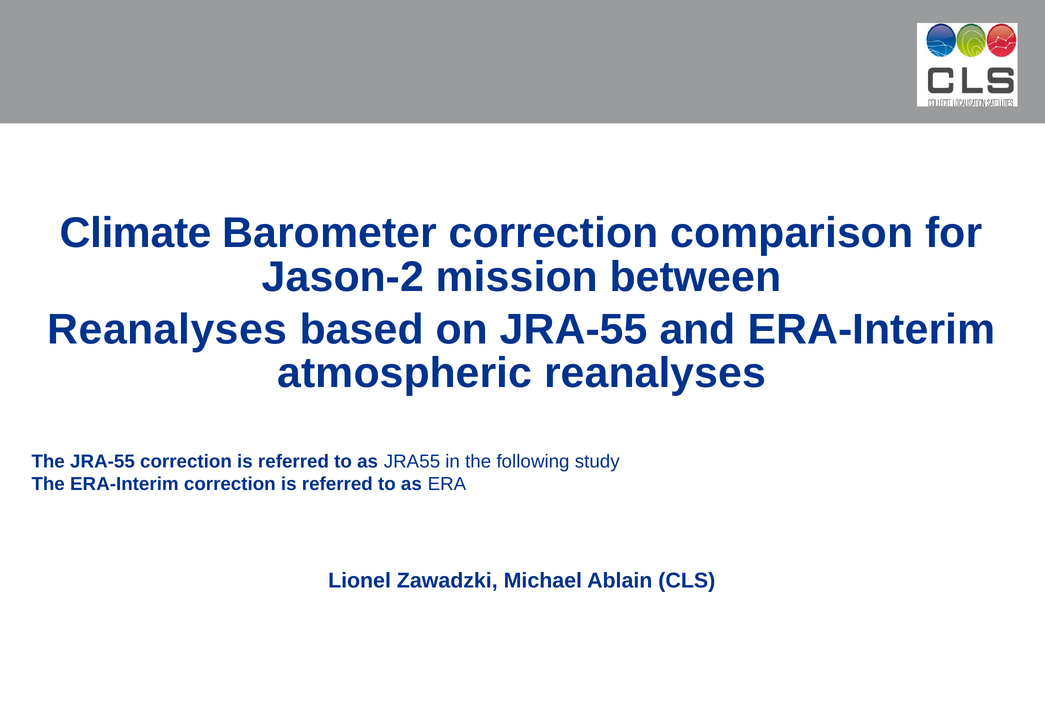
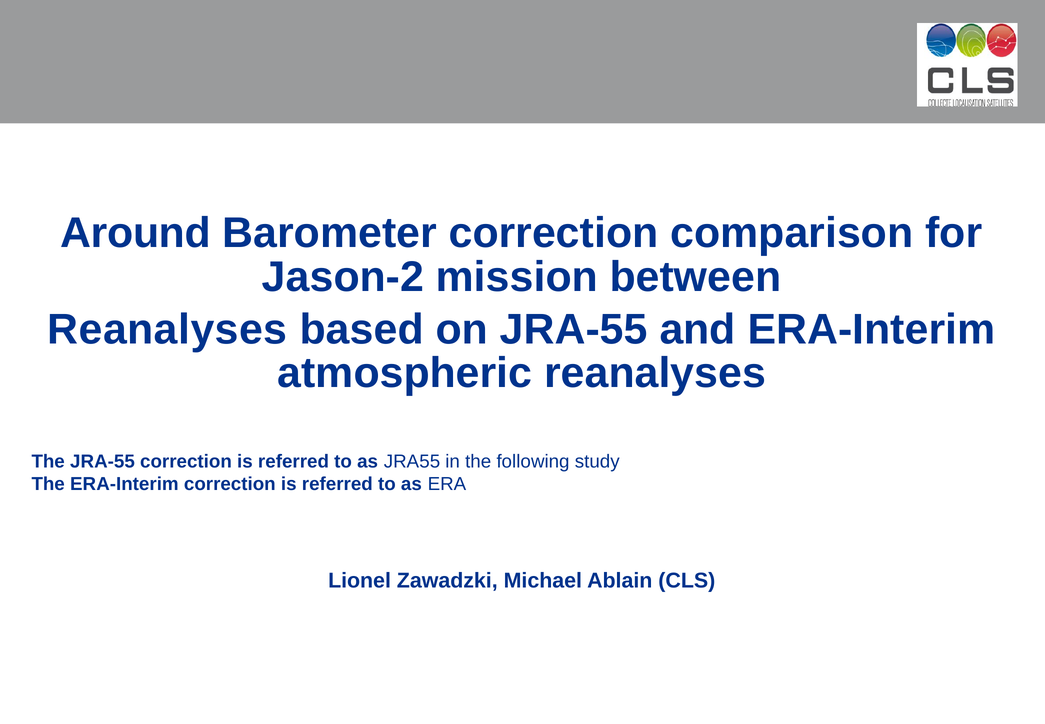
Climate: Climate -> Around (136, 233)
